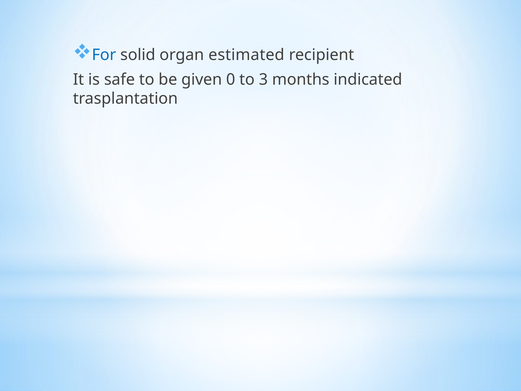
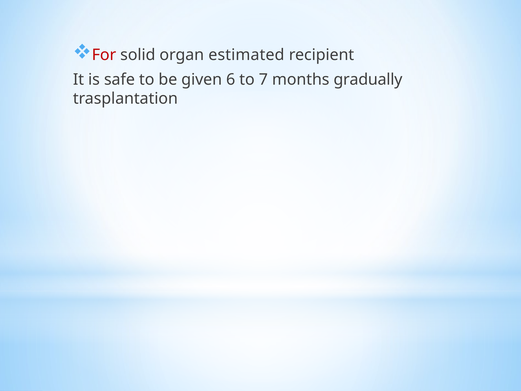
For colour: blue -> red (104, 55)
0: 0 -> 6 (231, 79)
3: 3 -> 7 (263, 79)
indicated: indicated -> gradually (368, 79)
